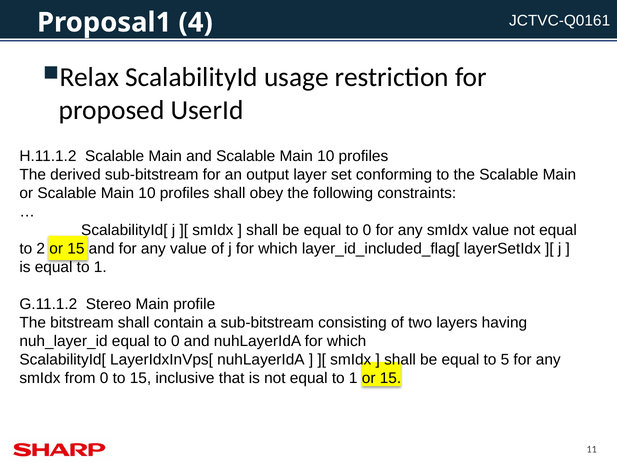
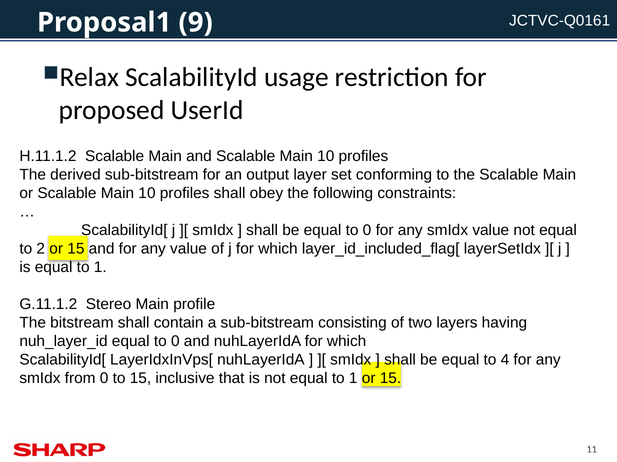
4: 4 -> 9 (196, 23)
5: 5 -> 4 (505, 360)
